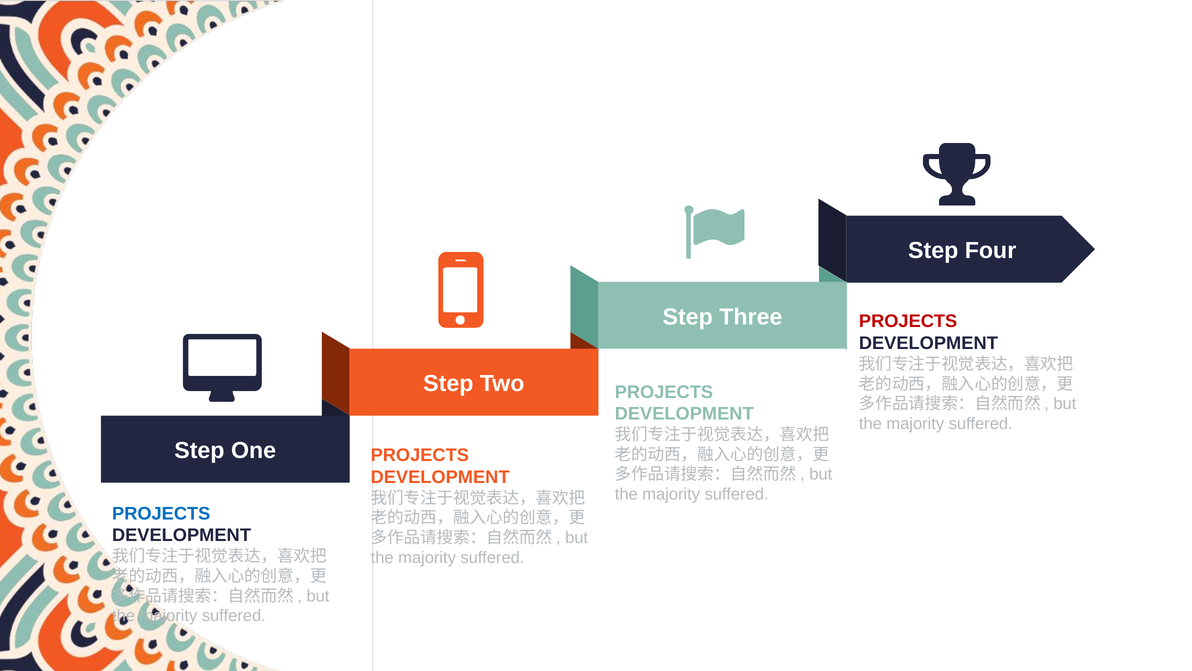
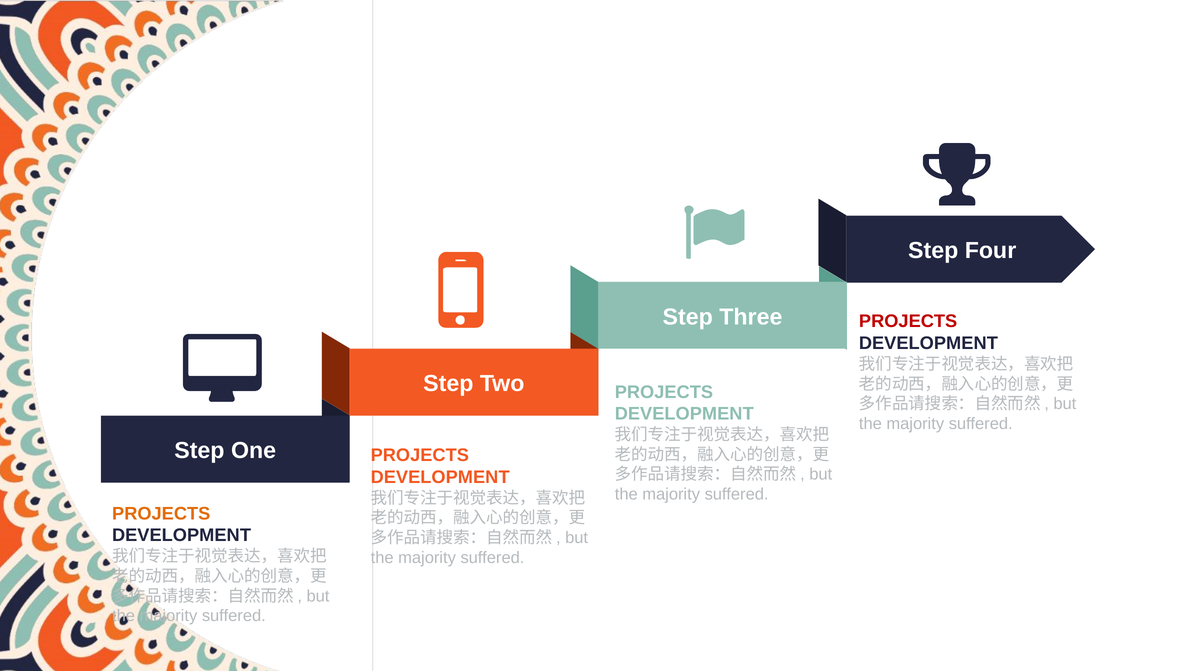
PROJECTS colour: blue -> orange (161, 513)
